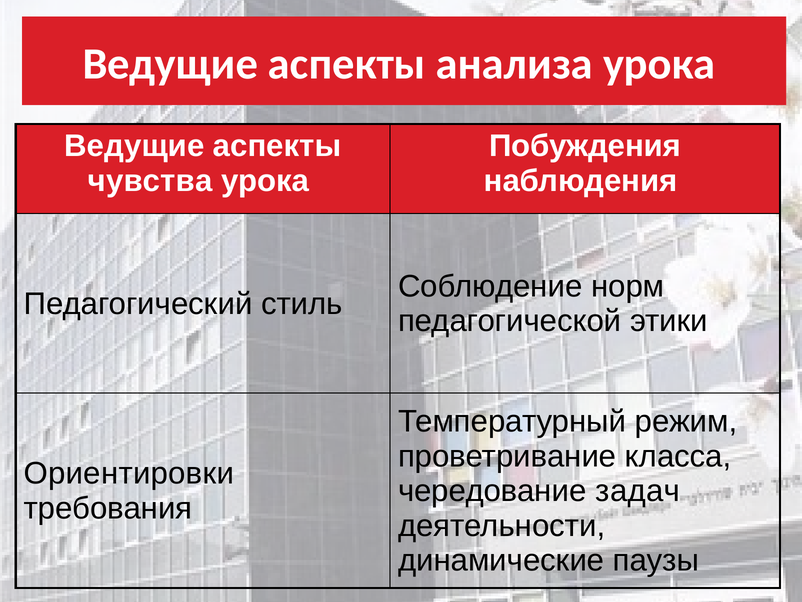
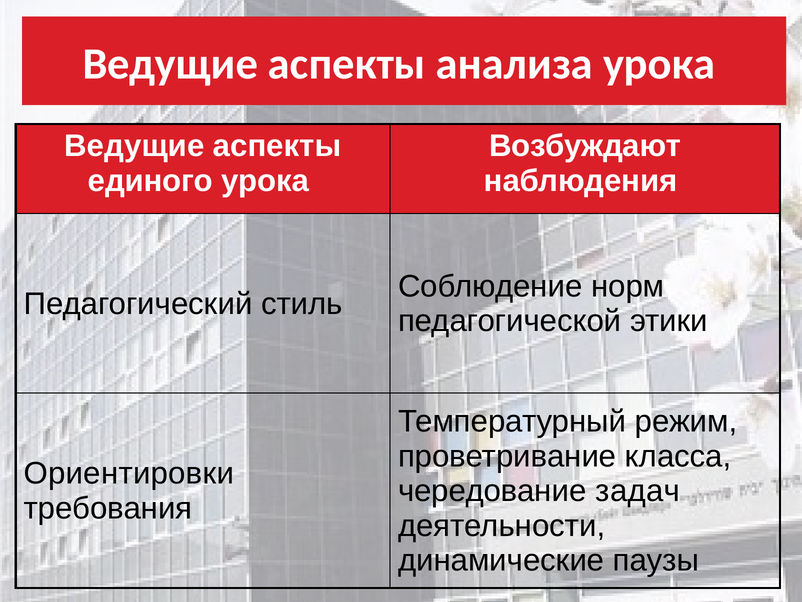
Побуждения: Побуждения -> Возбуждают (585, 146)
чувства: чувства -> единого (150, 181)
